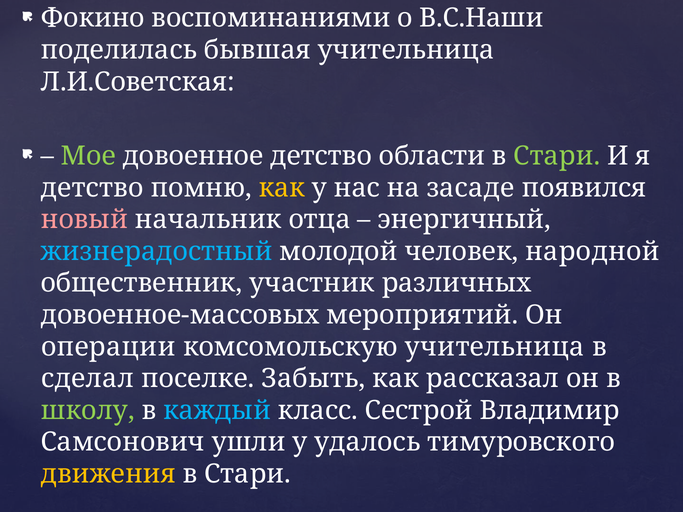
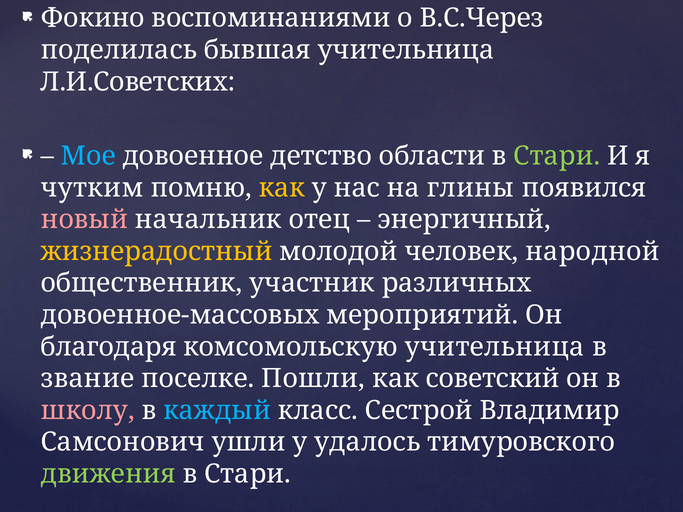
В.С.Наши: В.С.Наши -> В.С.Через (481, 18)
Л.И.Советская: Л.И.Советская -> Л.И.Советских (138, 82)
Мое colour: light green -> light blue (88, 156)
детство: детство -> чутким (92, 188)
засаде: засаде -> глины (471, 188)
отца: отца -> отец (319, 220)
жизнерадостный colour: light blue -> yellow (157, 251)
операции: операции -> благодаря (109, 347)
сделал: сделал -> звание (88, 379)
Забыть: Забыть -> Пошли (313, 379)
рассказал: рассказал -> советский (493, 379)
школу colour: light green -> pink (88, 411)
движения colour: yellow -> light green (108, 474)
